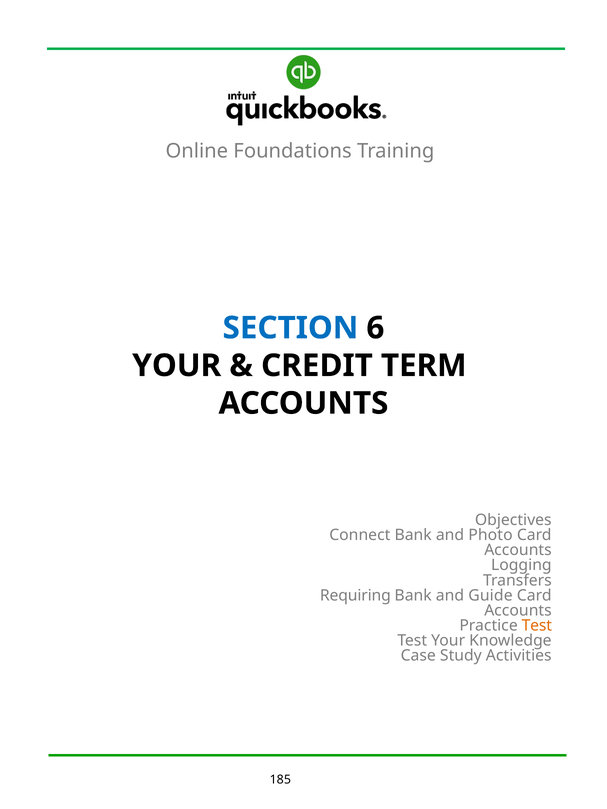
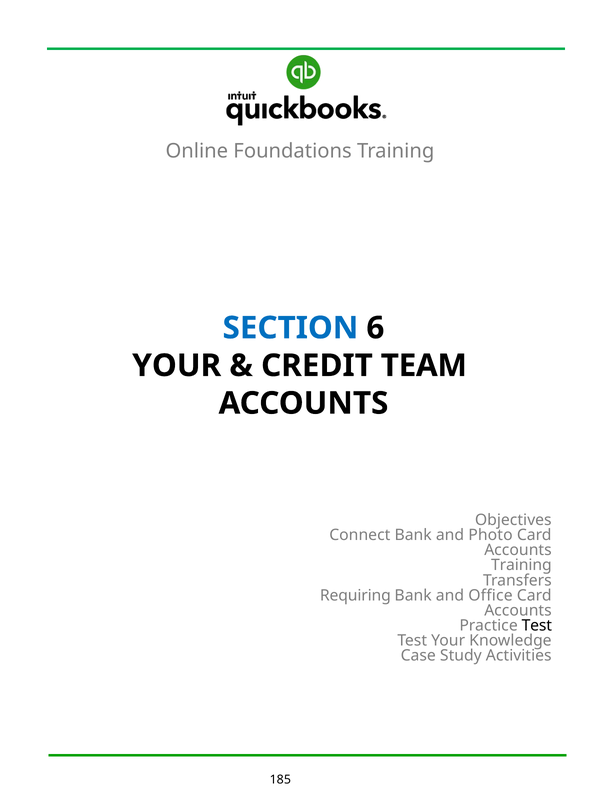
TERM: TERM -> TEAM (424, 366)
Logging: Logging -> Training (521, 565)
Guide: Guide -> Office (490, 596)
Test colour: orange -> black (537, 626)
